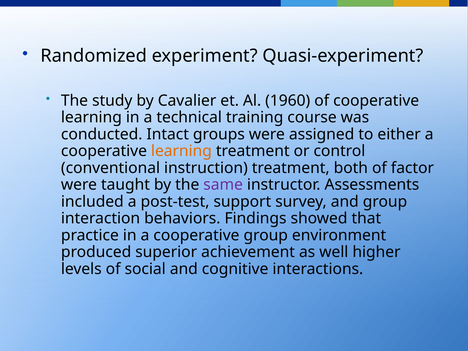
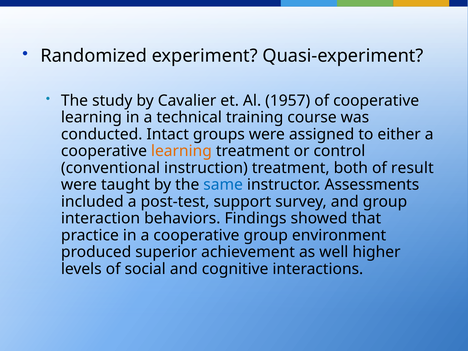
1960: 1960 -> 1957 (288, 101)
factor: factor -> result (412, 168)
same colour: purple -> blue (223, 185)
